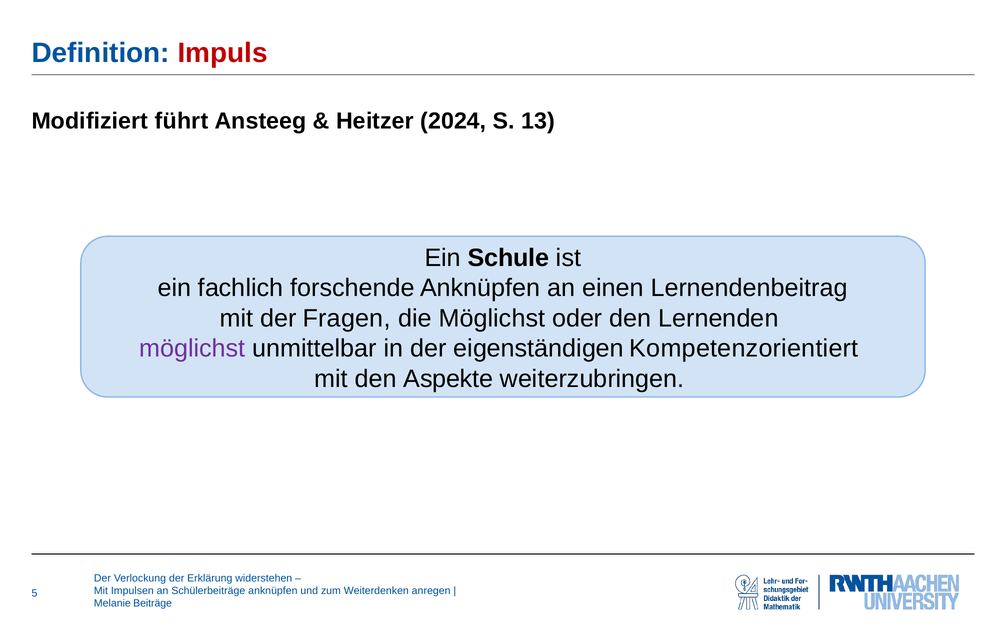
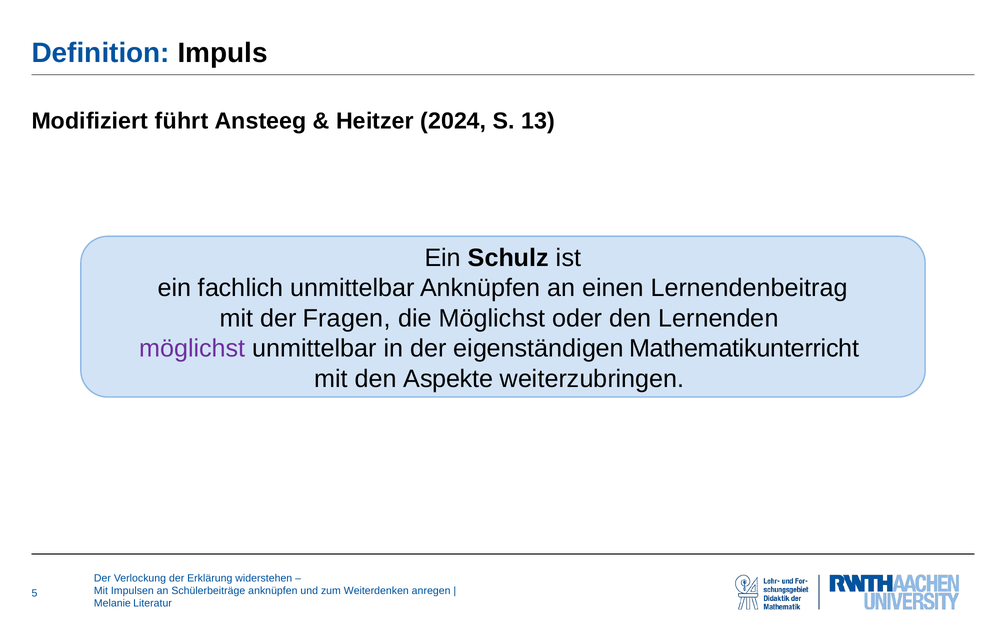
Impuls colour: red -> black (223, 53)
Schule: Schule -> Schulz (508, 258)
fachlich forschende: forschende -> unmittelbar (352, 288)
Kompetenzorientiert: Kompetenzorientiert -> Mathematikunterricht (744, 348)
Beiträge: Beiträge -> Literatur (153, 603)
